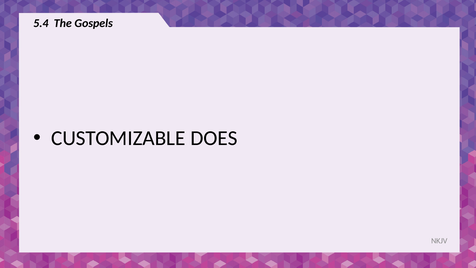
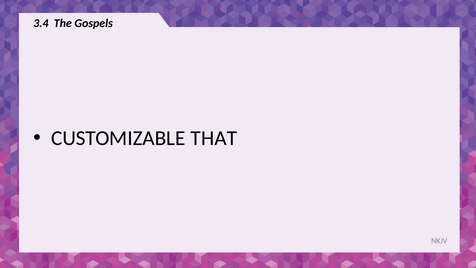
5.4: 5.4 -> 3.4 (41, 23)
DOES: DOES -> THAT (214, 138)
